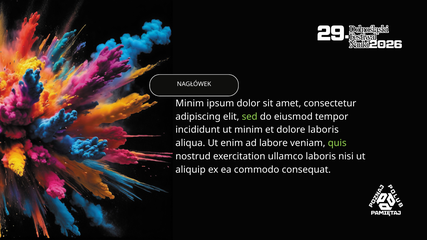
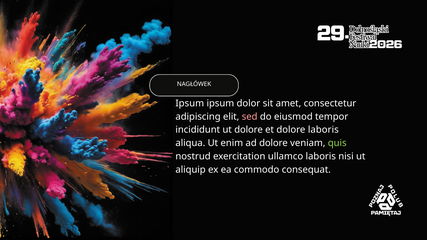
Minim: Minim -> Ipsum (190, 103)
sed colour: light green -> pink (250, 117)
ut minim: minim -> dolore (249, 130)
ad labore: labore -> dolore (273, 143)
